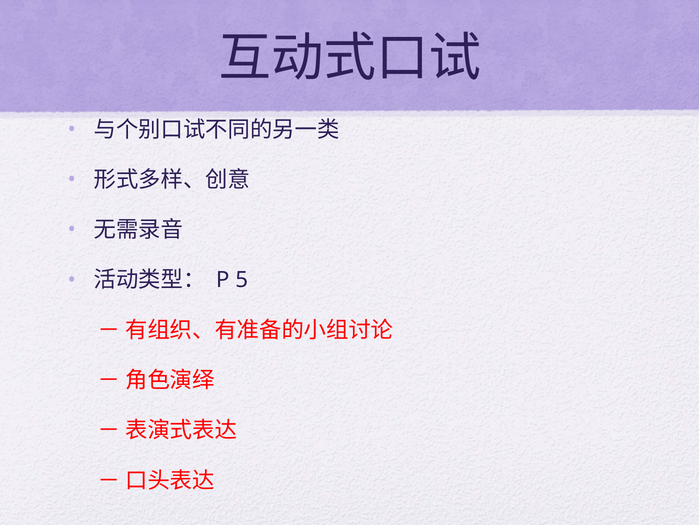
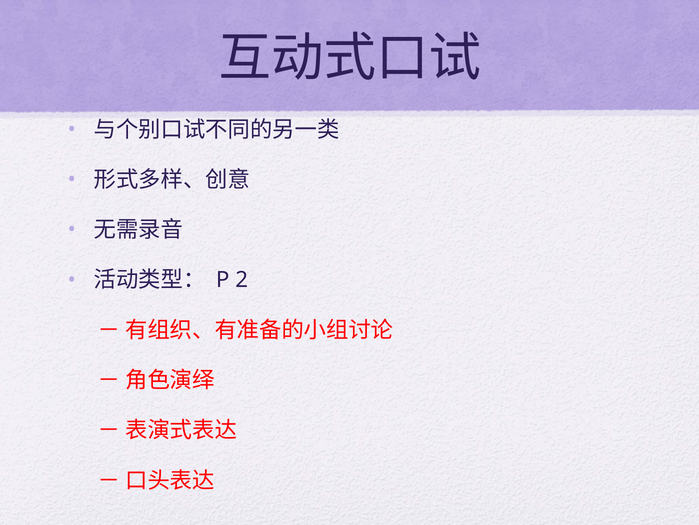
5: 5 -> 2 (242, 280)
